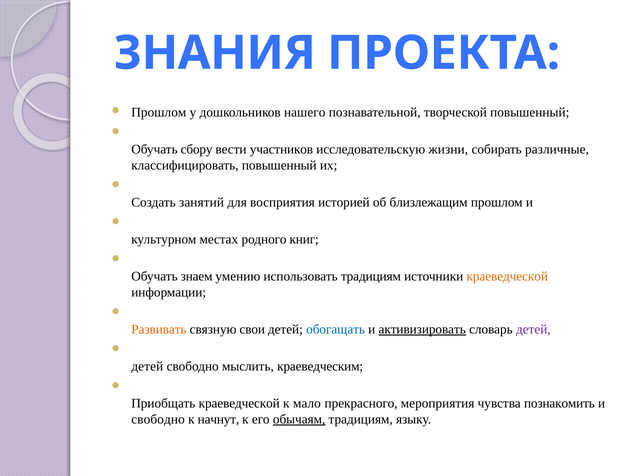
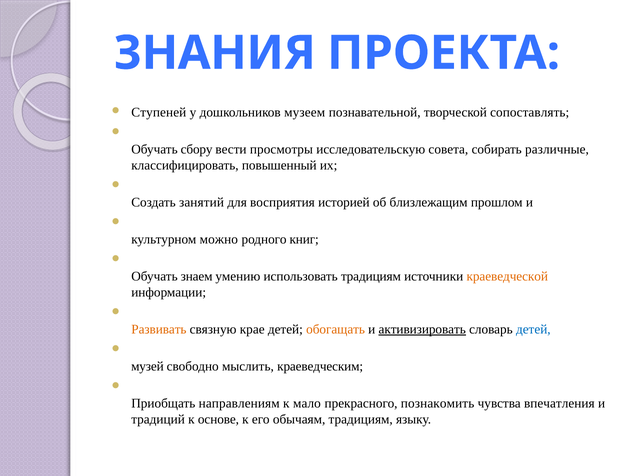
Прошлом: Прошлом -> Ступеней (159, 113)
нашего: нашего -> музеем (305, 113)
творческой повышенный: повышенный -> сопоставлять (530, 113)
участников: участников -> просмотры (281, 150)
жизни: жизни -> совета (448, 150)
местах: местах -> можно (219, 240)
свои: свои -> крае (252, 330)
обогащать colour: blue -> orange (336, 330)
детей colour: purple -> blue (533, 330)
детей: детей -> музей (147, 367)
Приобщать краеведческой: краеведческой -> направлениям (239, 404)
мероприятия: мероприятия -> познакомить (438, 404)
познакомить: познакомить -> впечатления (559, 404)
свободно: свободно -> традиций (158, 420)
начнут: начнут -> основе (218, 420)
обычаям underline: present -> none (299, 420)
